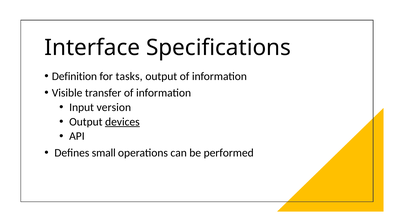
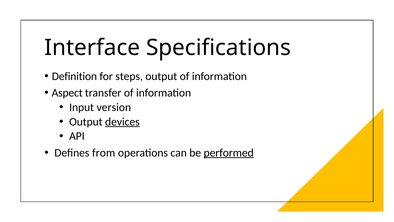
tasks: tasks -> steps (129, 76)
Visible: Visible -> Aspect (67, 93)
small: small -> from (104, 152)
performed underline: none -> present (229, 152)
